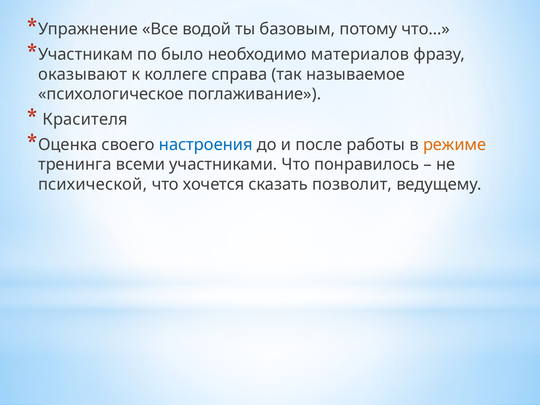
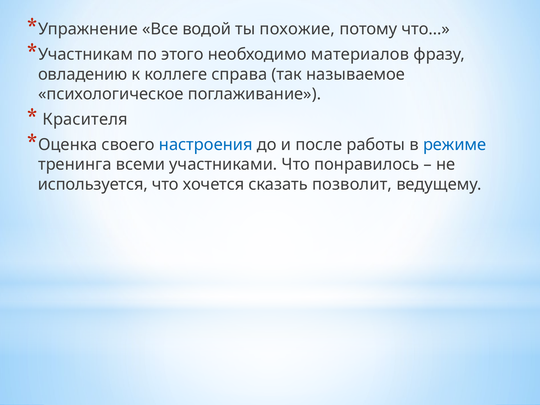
базовым: базовым -> похожие (297, 29)
было: было -> этого (182, 54)
оказывают: оказывают -> овладению (83, 74)
режиме colour: orange -> blue (455, 145)
психической: психической -> используется (93, 184)
